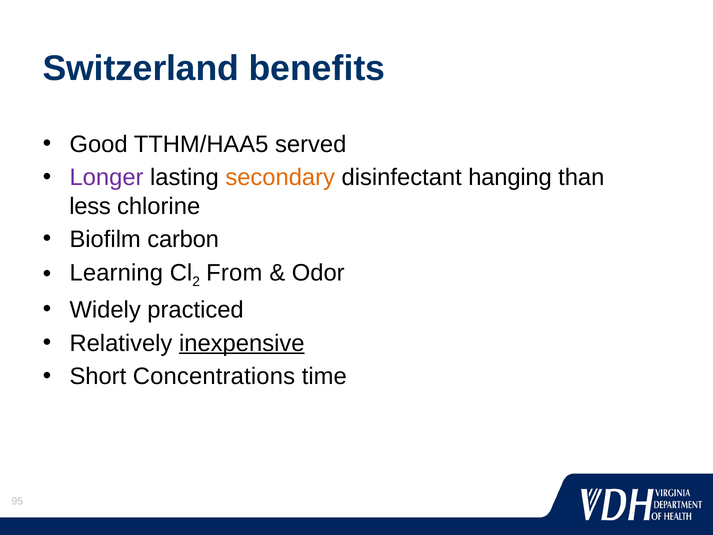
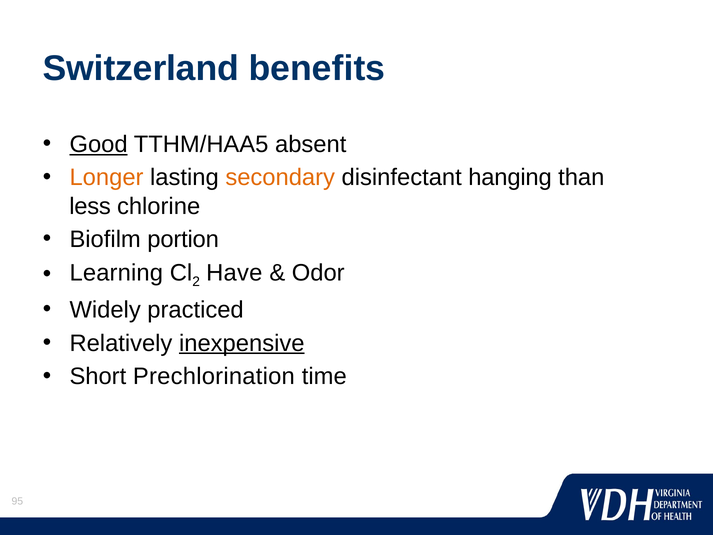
Good underline: none -> present (99, 144)
served: served -> absent (311, 144)
Longer colour: purple -> orange (107, 178)
carbon: carbon -> portion (183, 239)
From: From -> Have (234, 273)
Concentrations: Concentrations -> Prechlorination (214, 376)
